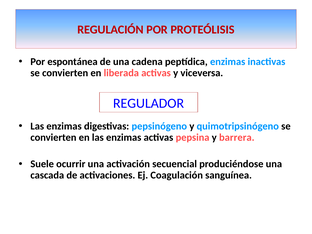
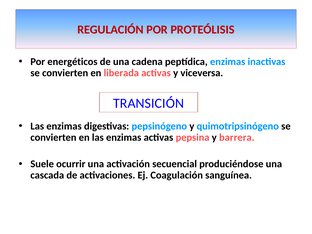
espontánea: espontánea -> energéticos (72, 62)
REGULADOR: REGULADOR -> TRANSICIÓN (149, 103)
